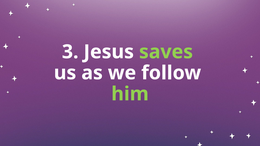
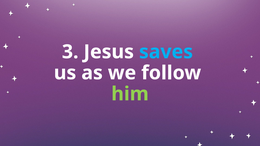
saves colour: light green -> light blue (166, 52)
